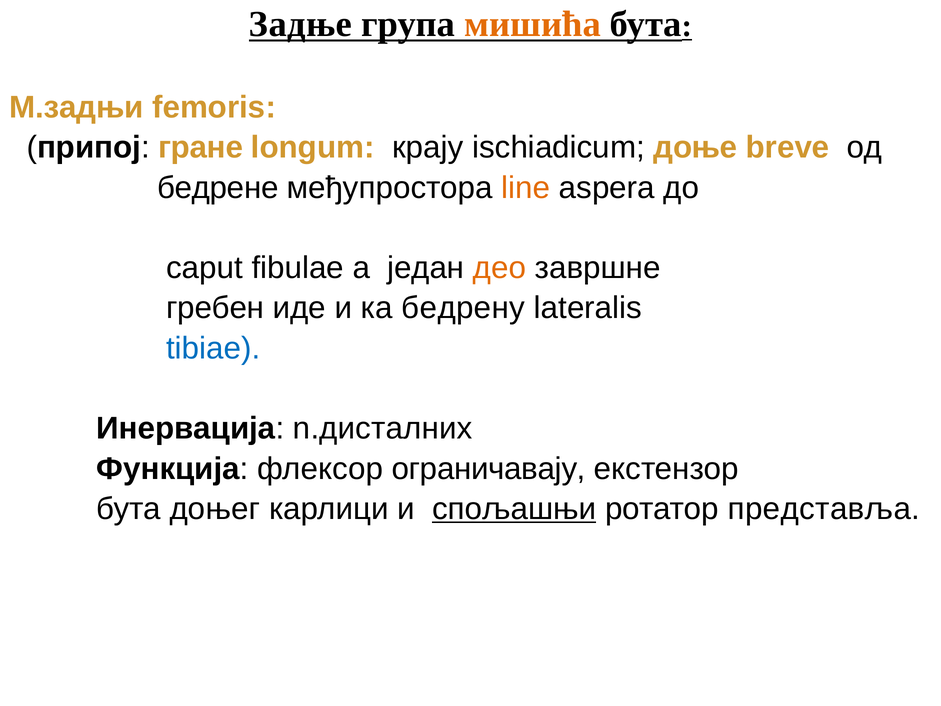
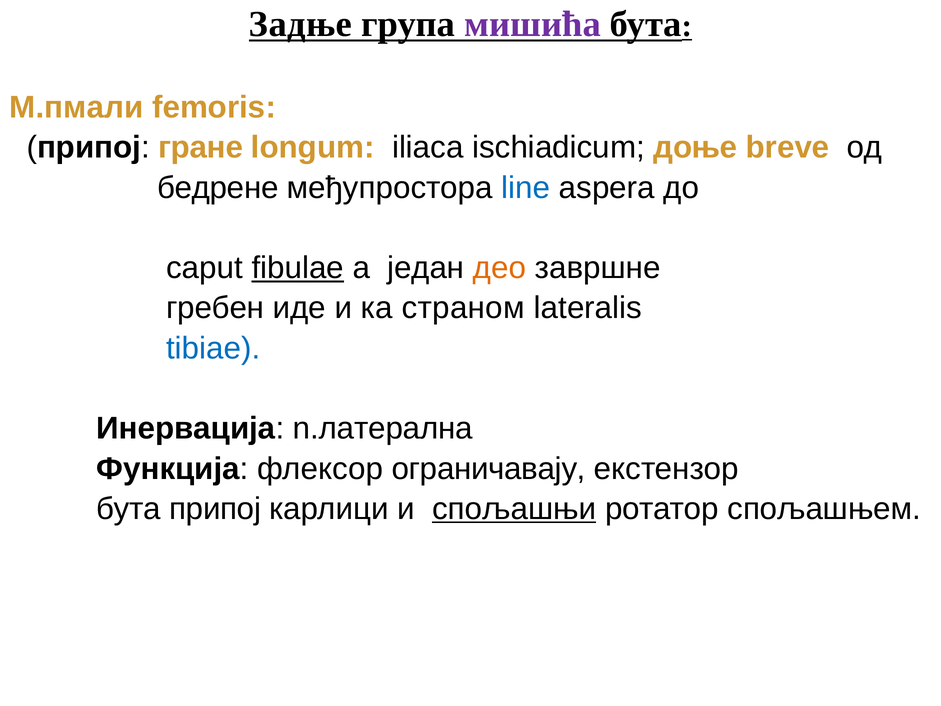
мишића colour: orange -> purple (533, 24)
M.задњи: M.задњи -> M.пмали (76, 107)
крају: крају -> iliaca (428, 148)
line colour: orange -> blue (526, 188)
fibulae underline: none -> present (298, 268)
бедрену: бедрену -> страном (463, 308)
n.дисталних: n.дисталних -> n.латерална (383, 428)
бута дoњег: дoњег -> припој (215, 509)
представља: представља -> спољашњем (824, 509)
